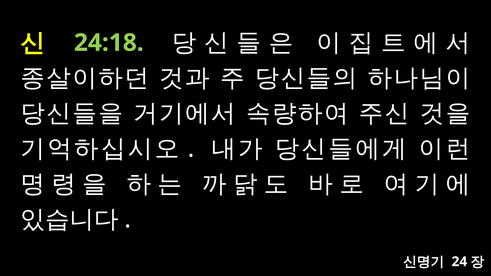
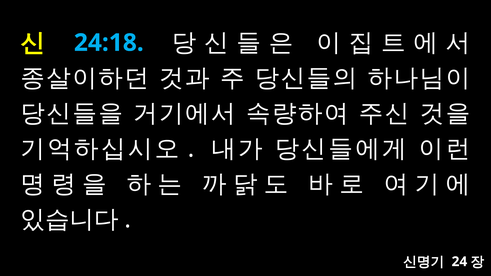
24:18 colour: light green -> light blue (109, 43)
